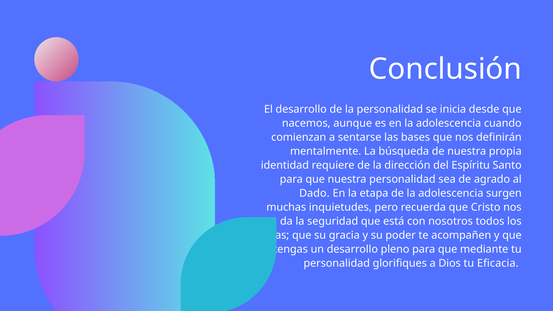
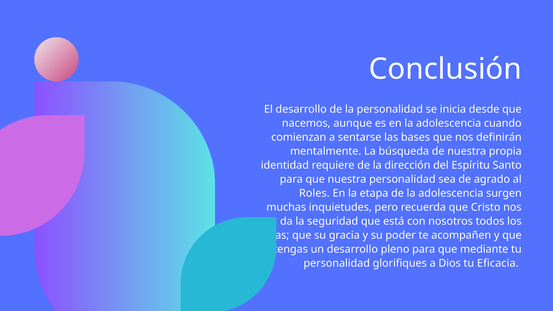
Dado: Dado -> Roles (314, 193)
